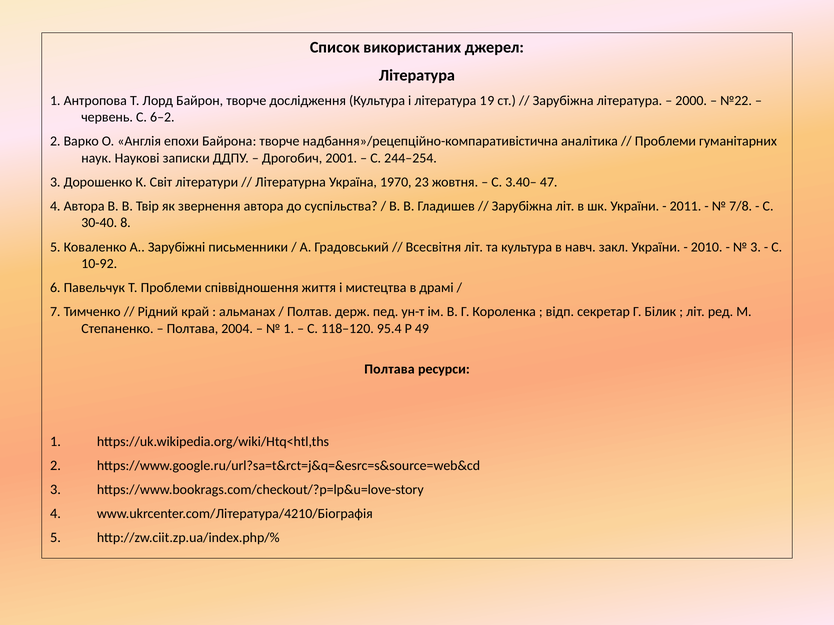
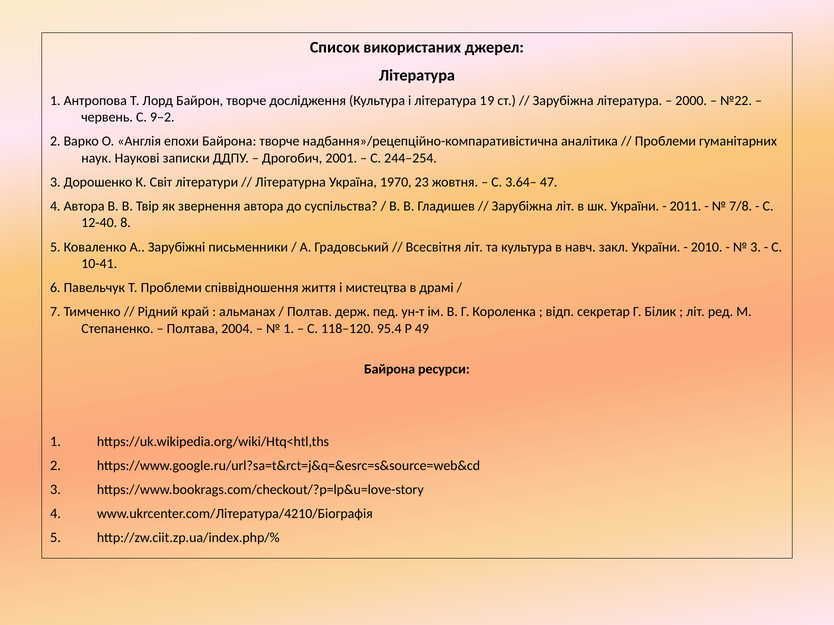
6–2: 6–2 -> 9–2 (162, 117)
3.40–: 3.40– -> 3.64– (521, 182)
30-40: 30-40 -> 12-40 (99, 223)
10-92: 10-92 -> 10-41 (99, 264)
Полтава: Полтава -> Байрона (390, 370)
